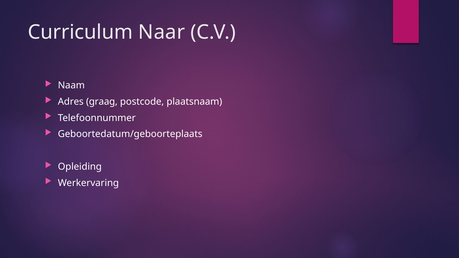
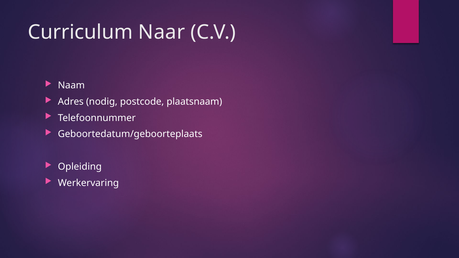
graag: graag -> nodig (102, 102)
